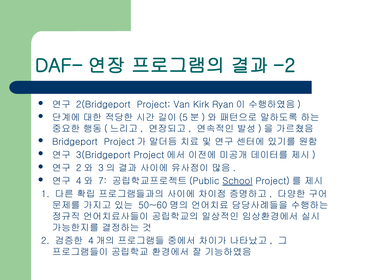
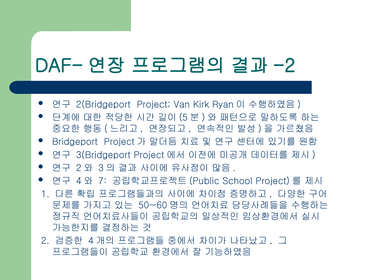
School underline: present -> none (237, 181)
